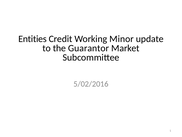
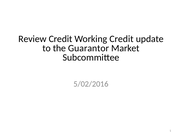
Entities: Entities -> Review (32, 39)
Working Minor: Minor -> Credit (122, 39)
